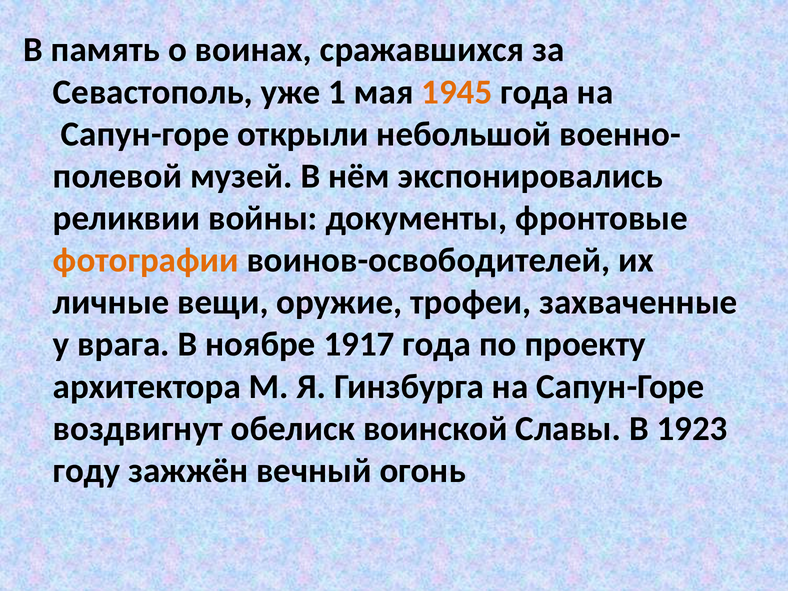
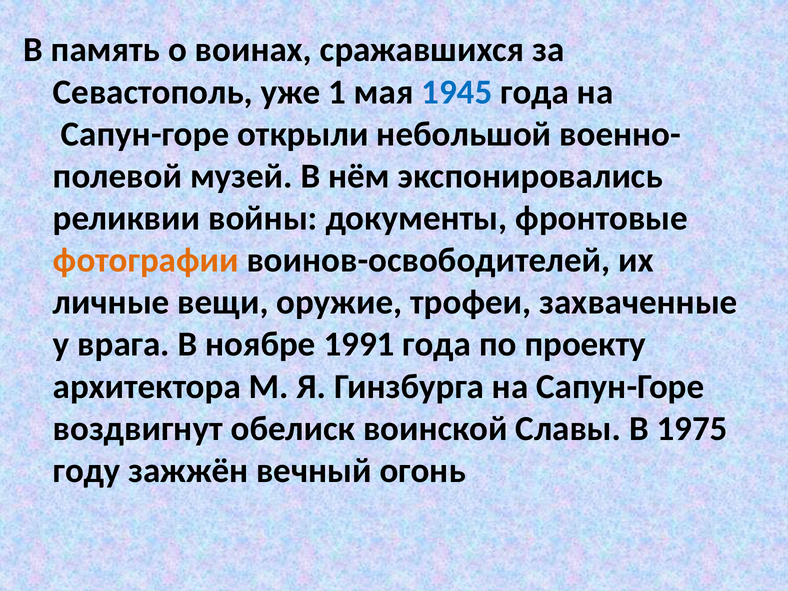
1945 colour: orange -> blue (457, 92)
1917: 1917 -> 1991 (359, 344)
1923: 1923 -> 1975 (692, 429)
